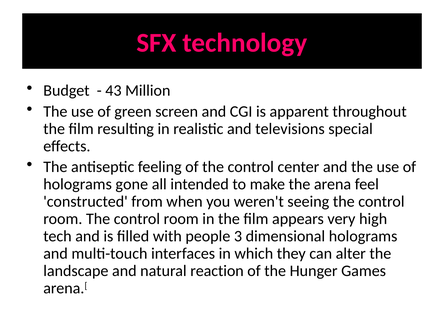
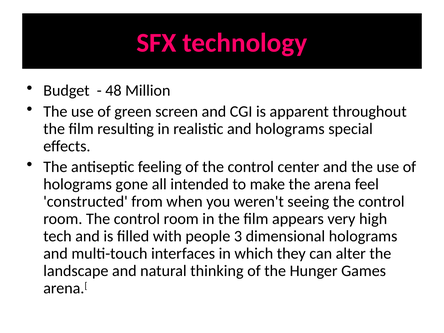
43: 43 -> 48 (113, 91)
and televisions: televisions -> holograms (290, 129)
reaction: reaction -> thinking (217, 271)
